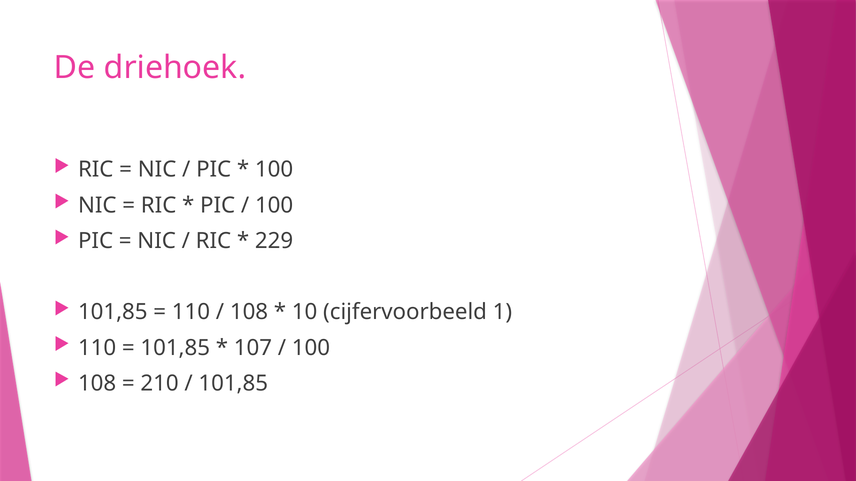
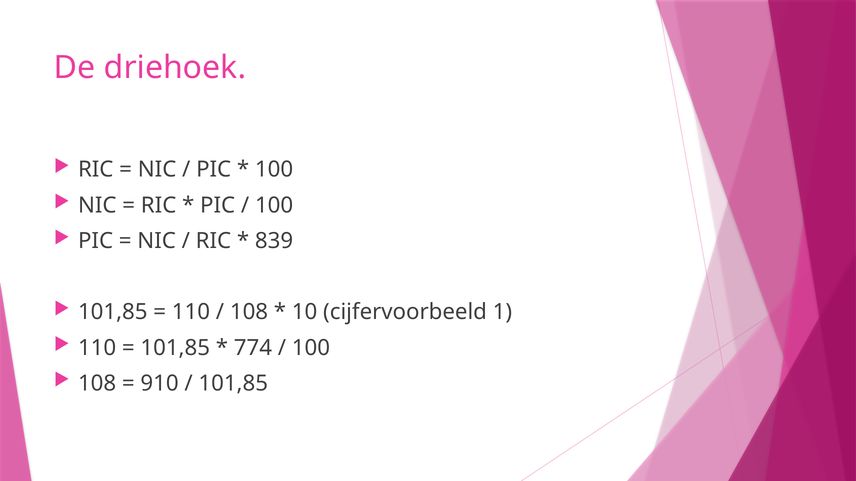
229: 229 -> 839 (274, 241)
107: 107 -> 774 (253, 348)
210: 210 -> 910 (160, 384)
